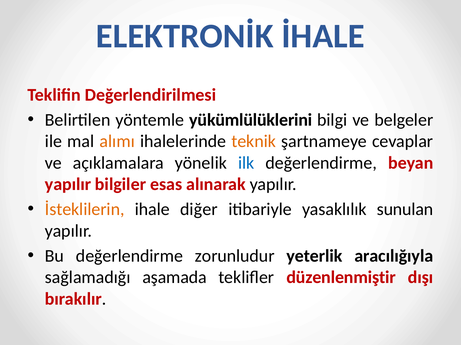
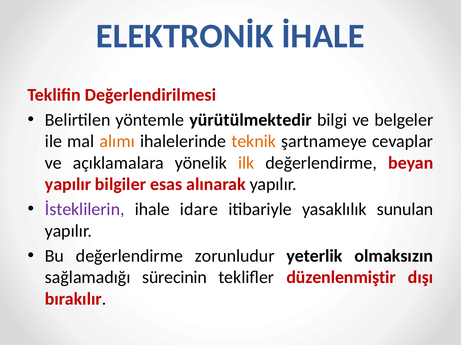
yükümlülüklerini: yükümlülüklerini -> yürütülmektedir (251, 120)
ilk colour: blue -> orange (246, 163)
İsteklilerin colour: orange -> purple (85, 210)
diğer: diğer -> idare (199, 210)
aracılığıyla: aracılığıyla -> olmaksızın (394, 256)
aşamada: aşamada -> sürecinin (175, 278)
